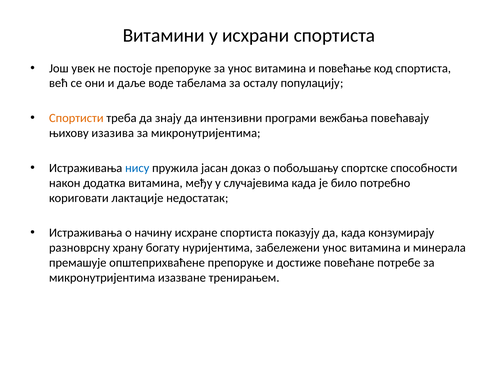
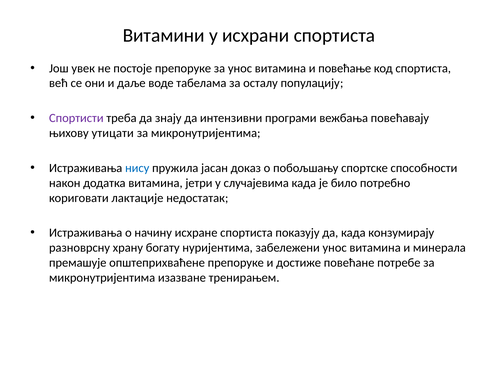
Спортисти colour: orange -> purple (76, 118)
изазива: изазива -> утицати (113, 133)
међу: међу -> јетри (199, 183)
